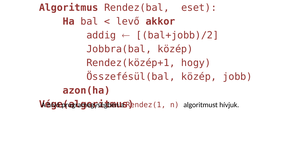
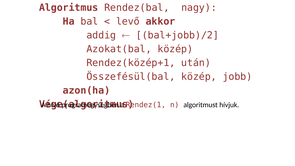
eset: eset -> nagy (199, 8)
Jobbra(bal: Jobbra(bal -> Azokat(bal (119, 49)
hogy: hogy -> után (196, 63)
